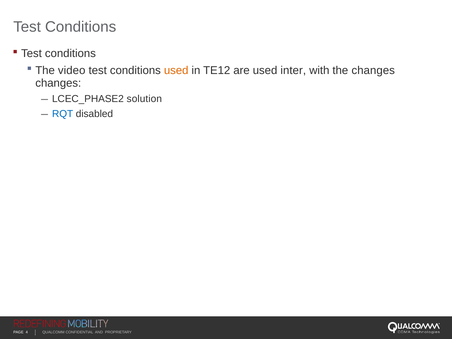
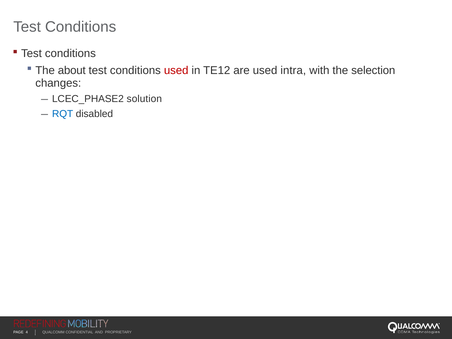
video: video -> about (72, 70)
used colour: orange -> red (176, 70)
inter: inter -> intra (293, 70)
the changes: changes -> selection (373, 70)
